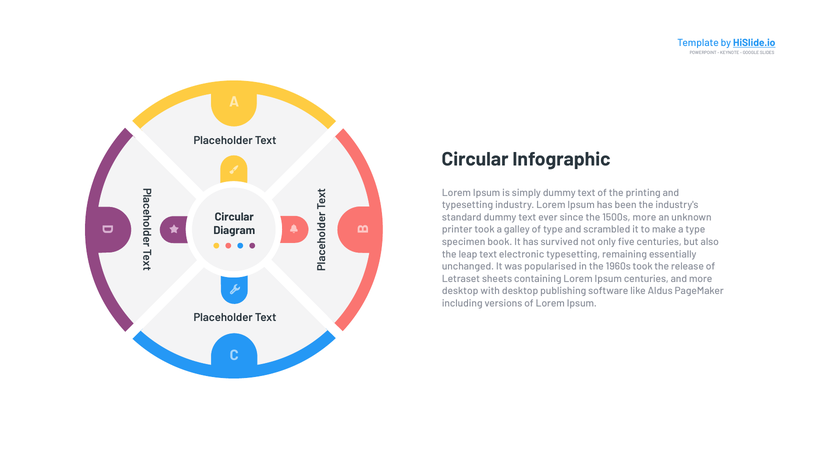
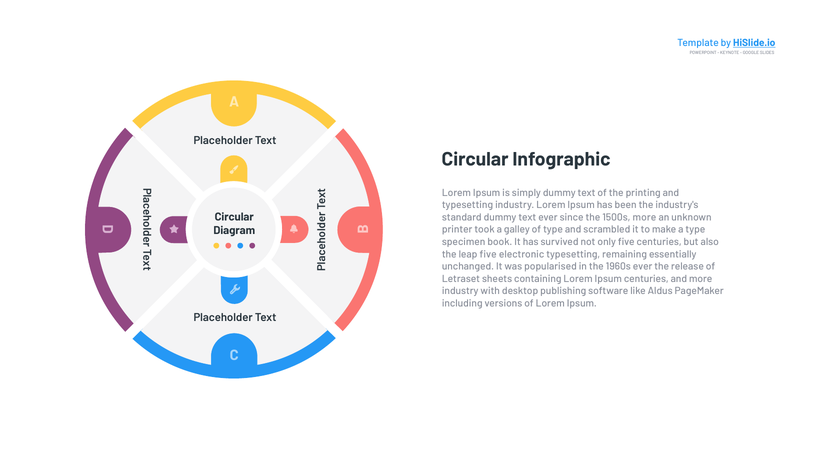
leap text: text -> five (488, 254)
1960s took: took -> ever (643, 266)
desktop: desktop -> industry (460, 291)
